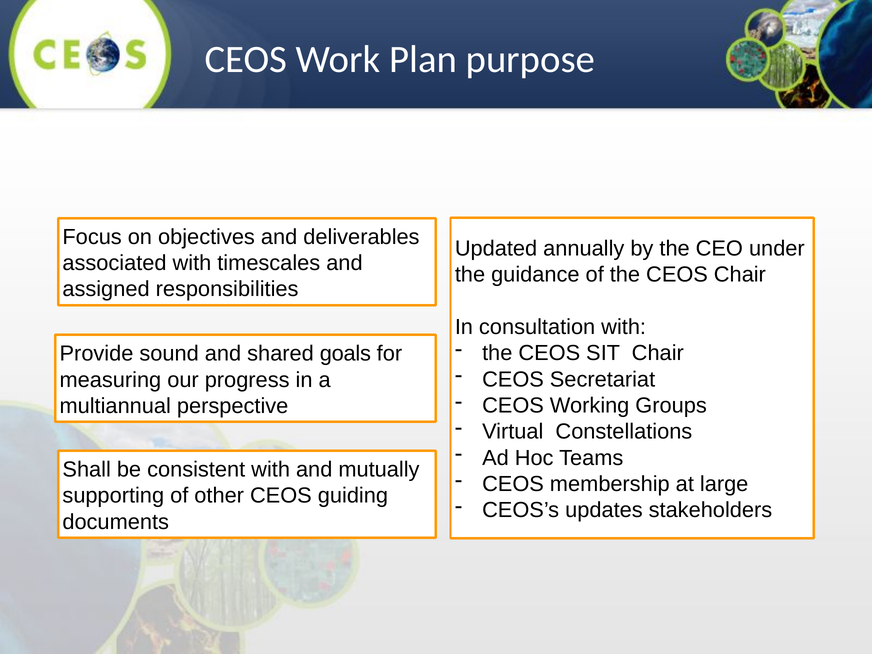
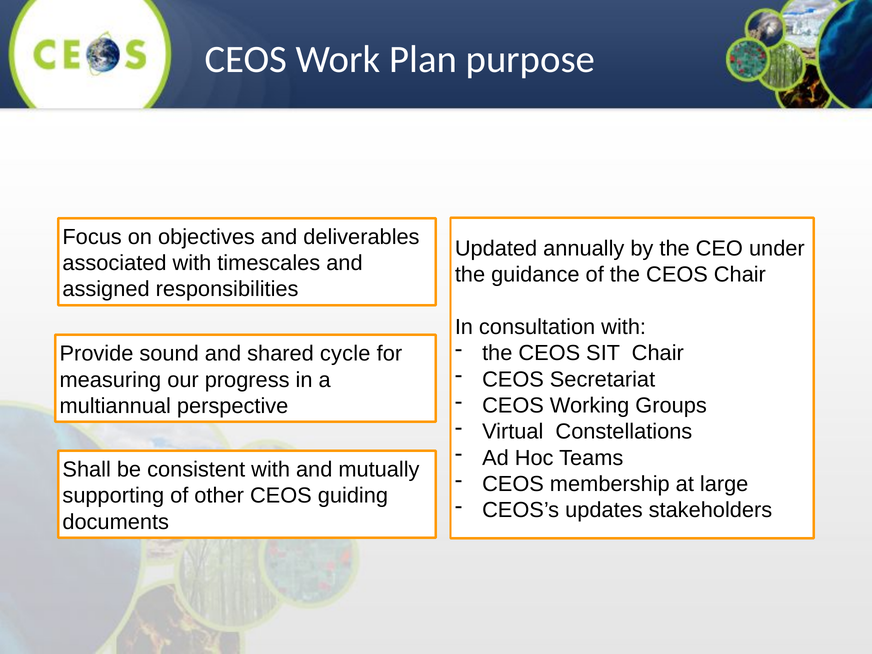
goals: goals -> cycle (345, 354)
